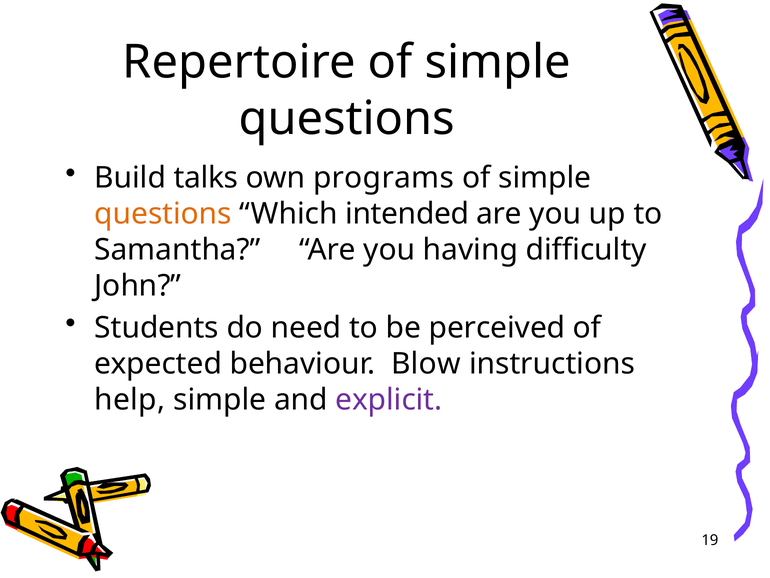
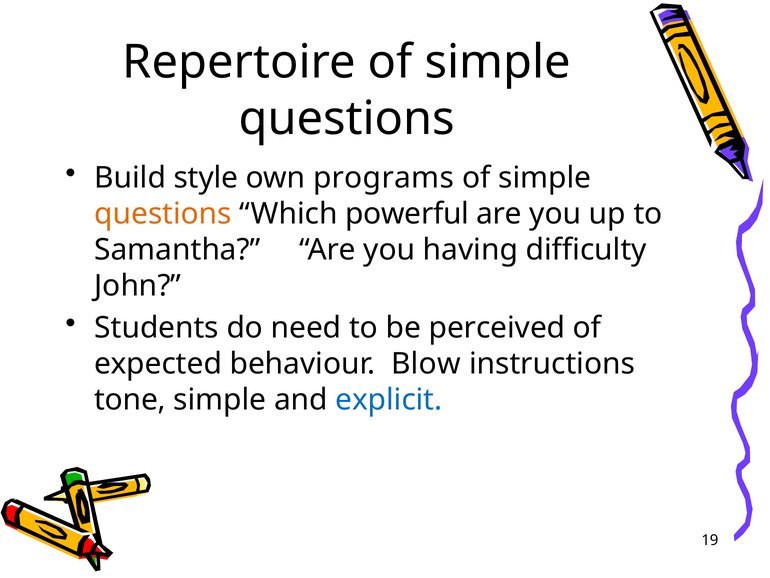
talks: talks -> style (206, 178)
intended: intended -> powerful (407, 214)
help: help -> tone (130, 400)
explicit colour: purple -> blue (389, 400)
